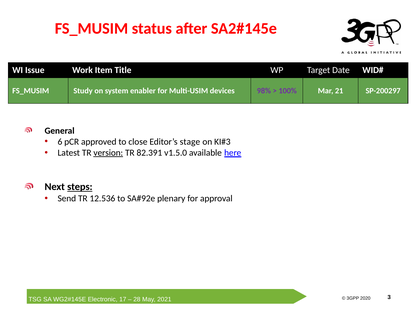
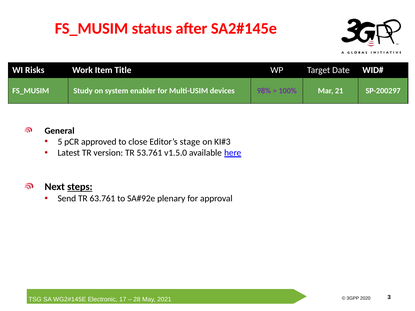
Issue: Issue -> Risks (35, 70)
6: 6 -> 5 (60, 142)
version underline: present -> none (108, 153)
82.391: 82.391 -> 53.761 (149, 153)
12.536: 12.536 -> 63.761 (102, 199)
